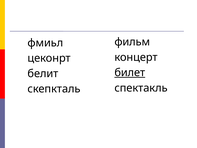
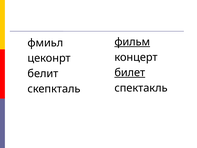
фильм underline: none -> present (132, 42)
